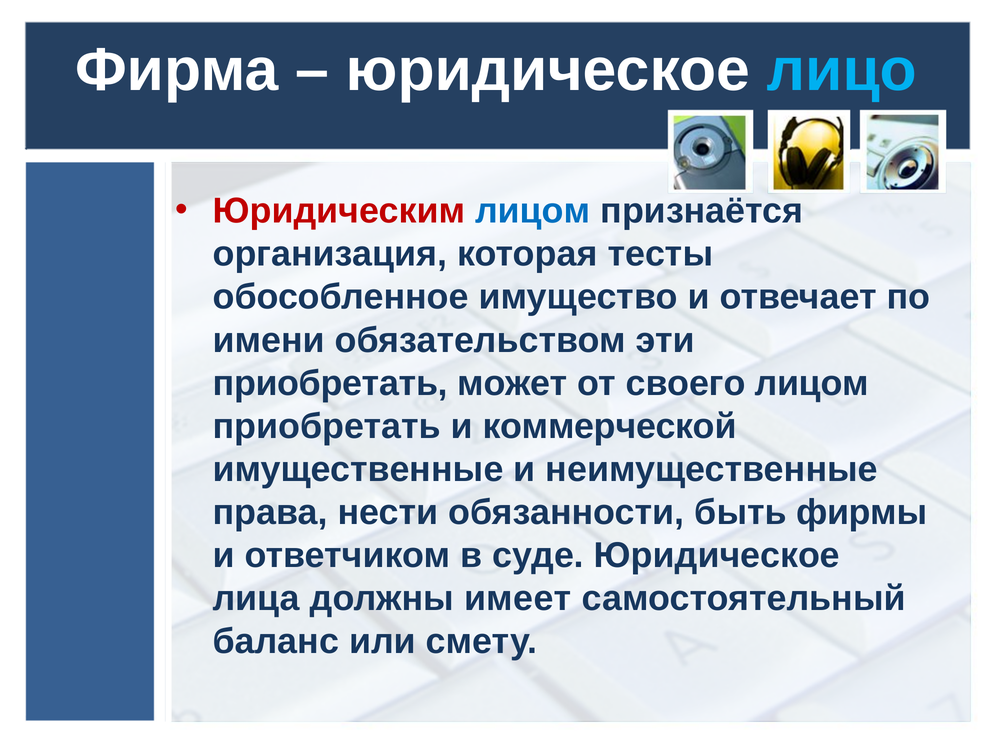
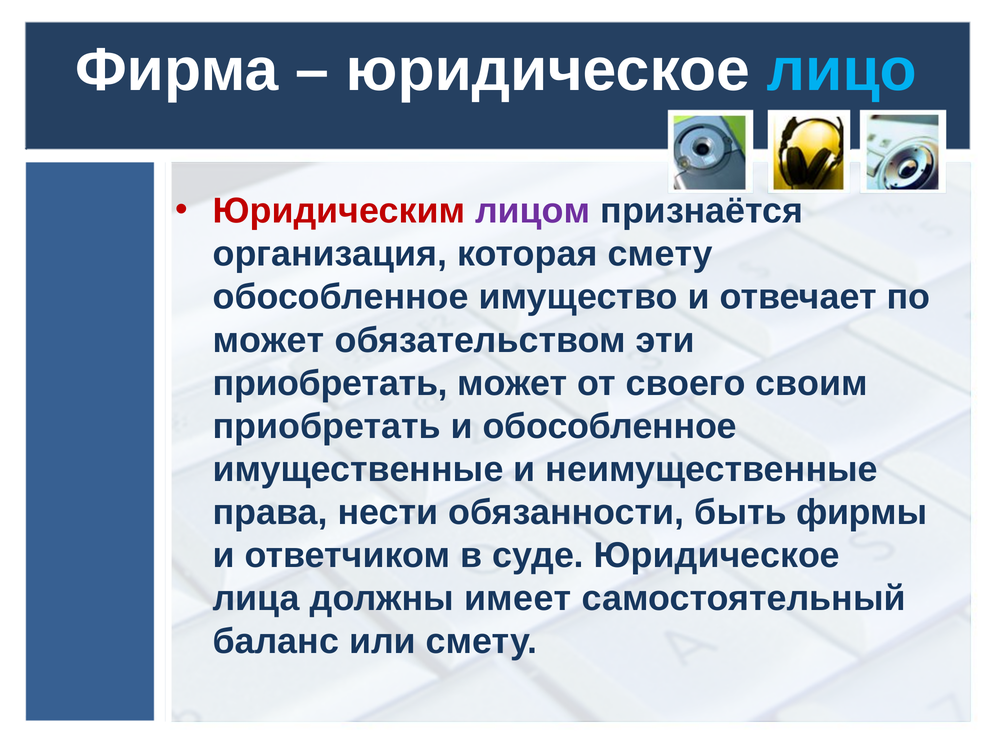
лицом colour: blue -> purple (533, 211)
которая тесты: тесты -> смету (660, 254)
имени: имени -> может (269, 340)
своего лицом: лицом -> своим (812, 383)
и коммерческой: коммерческой -> обособленное (610, 426)
